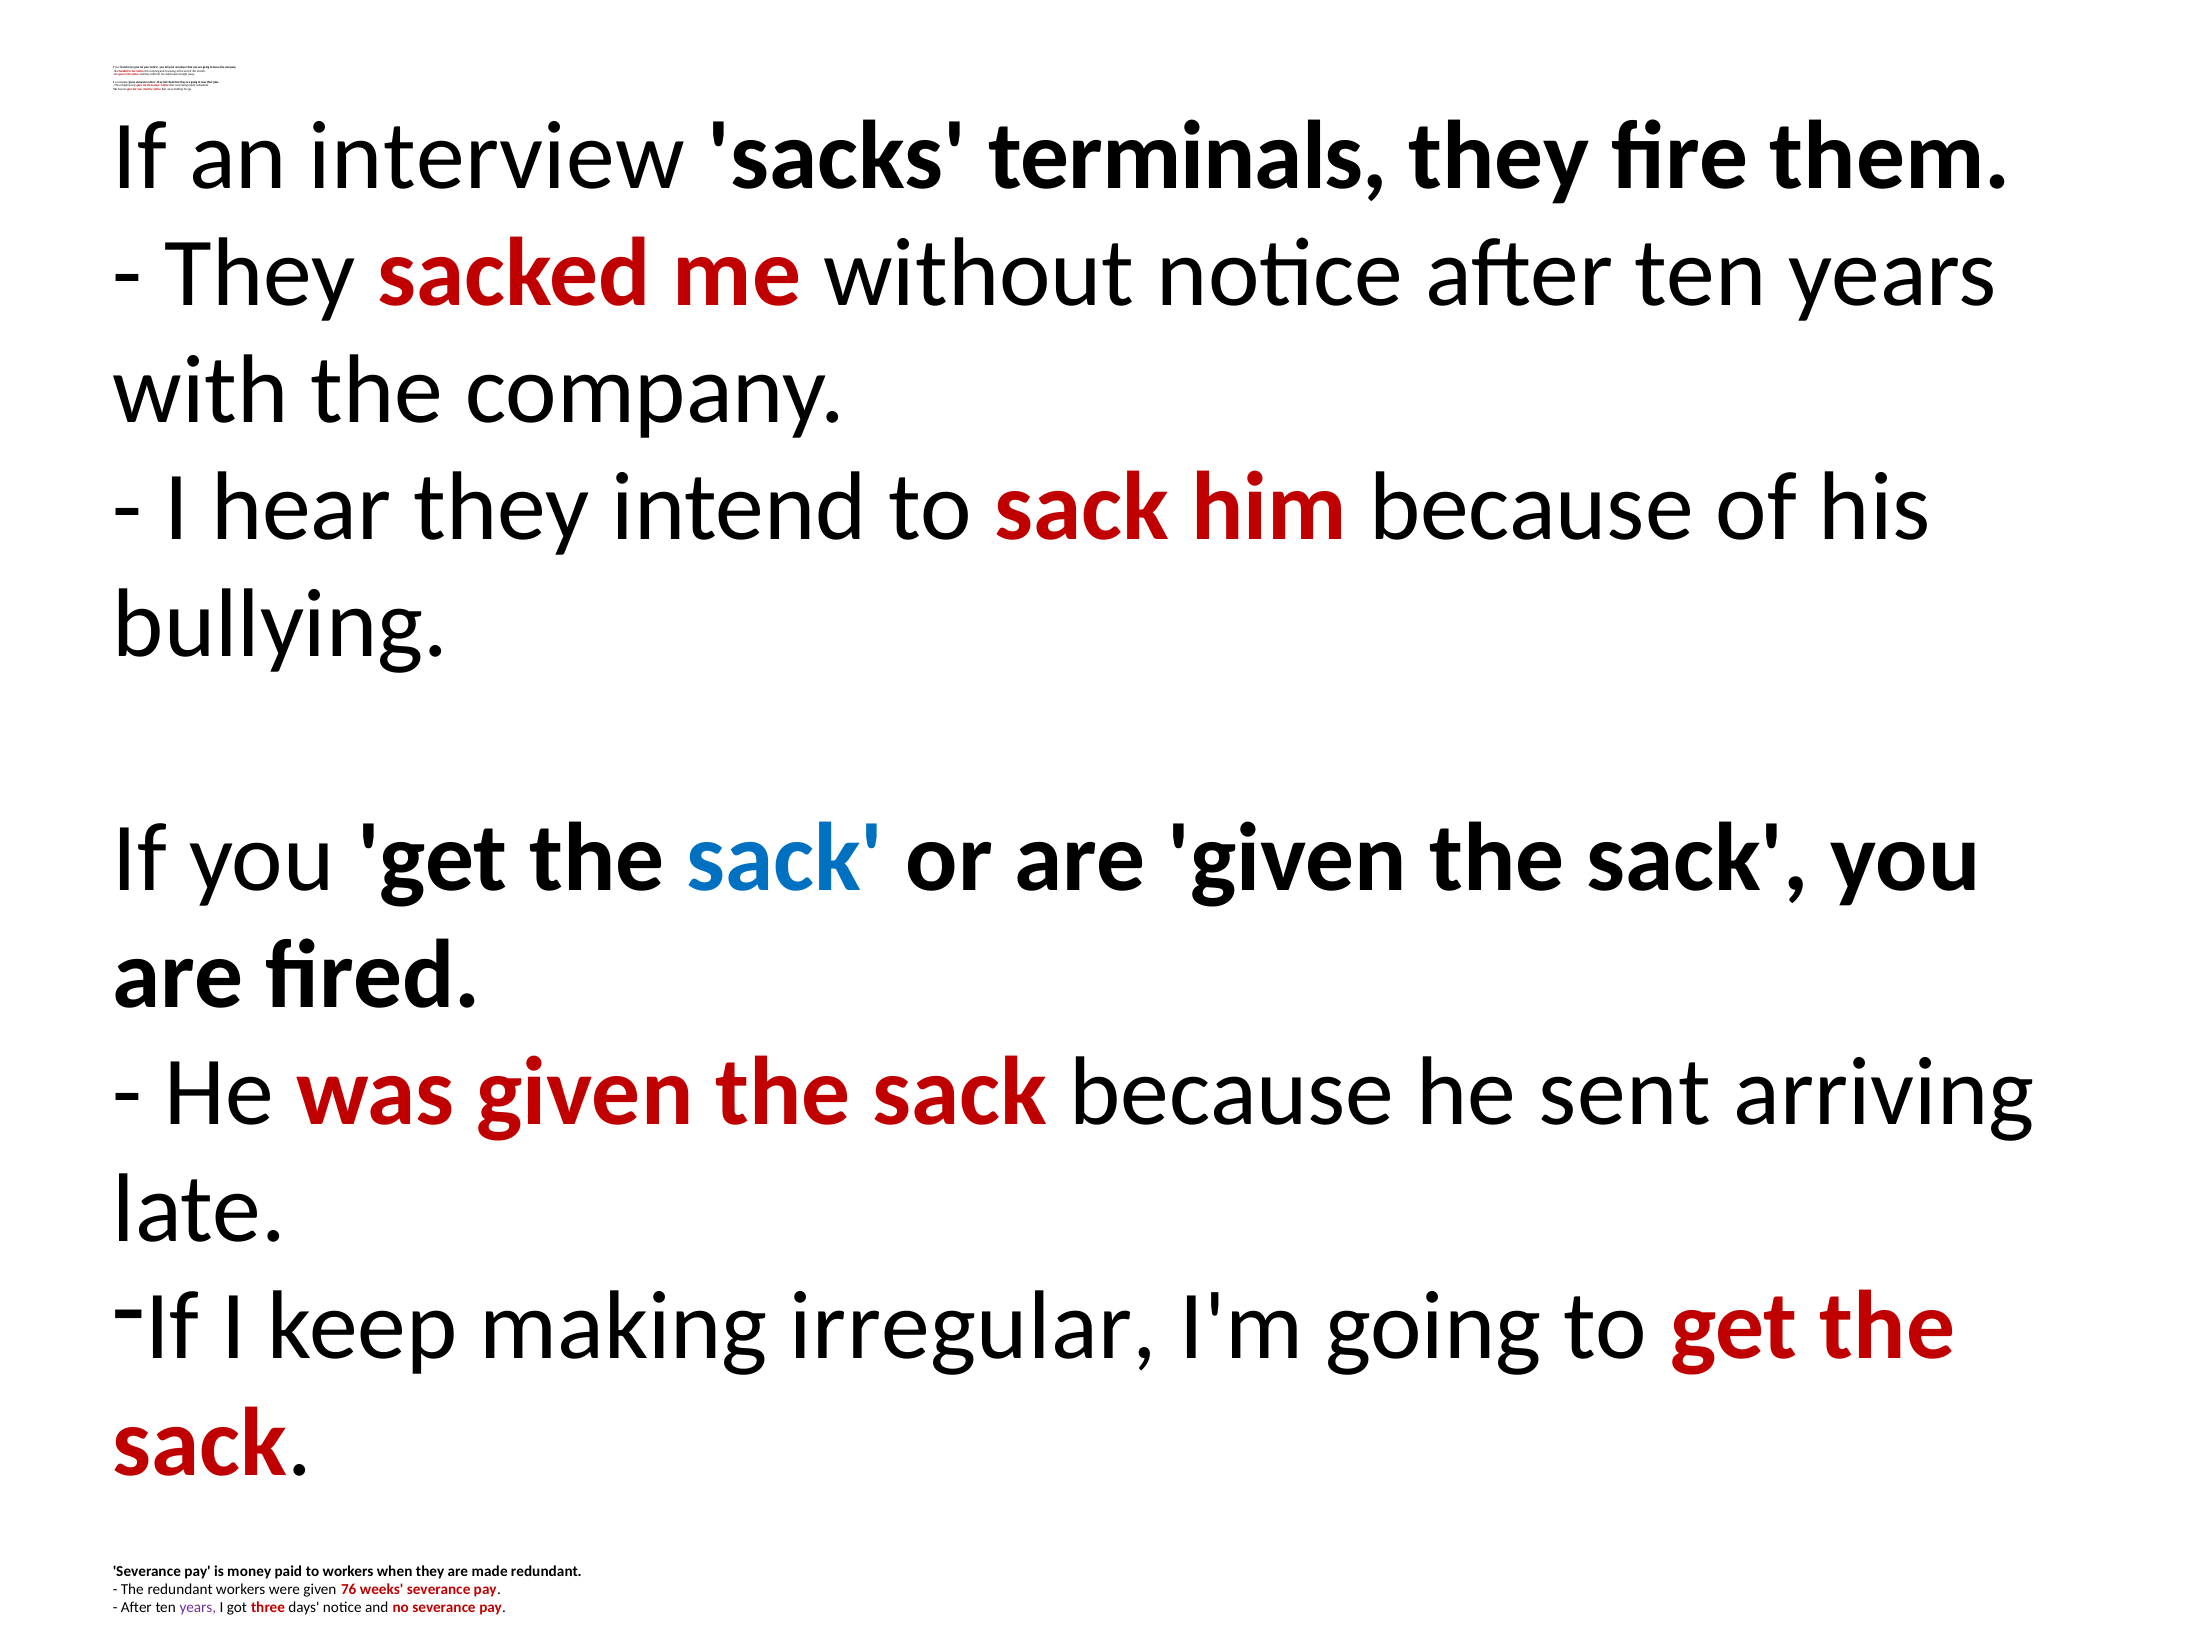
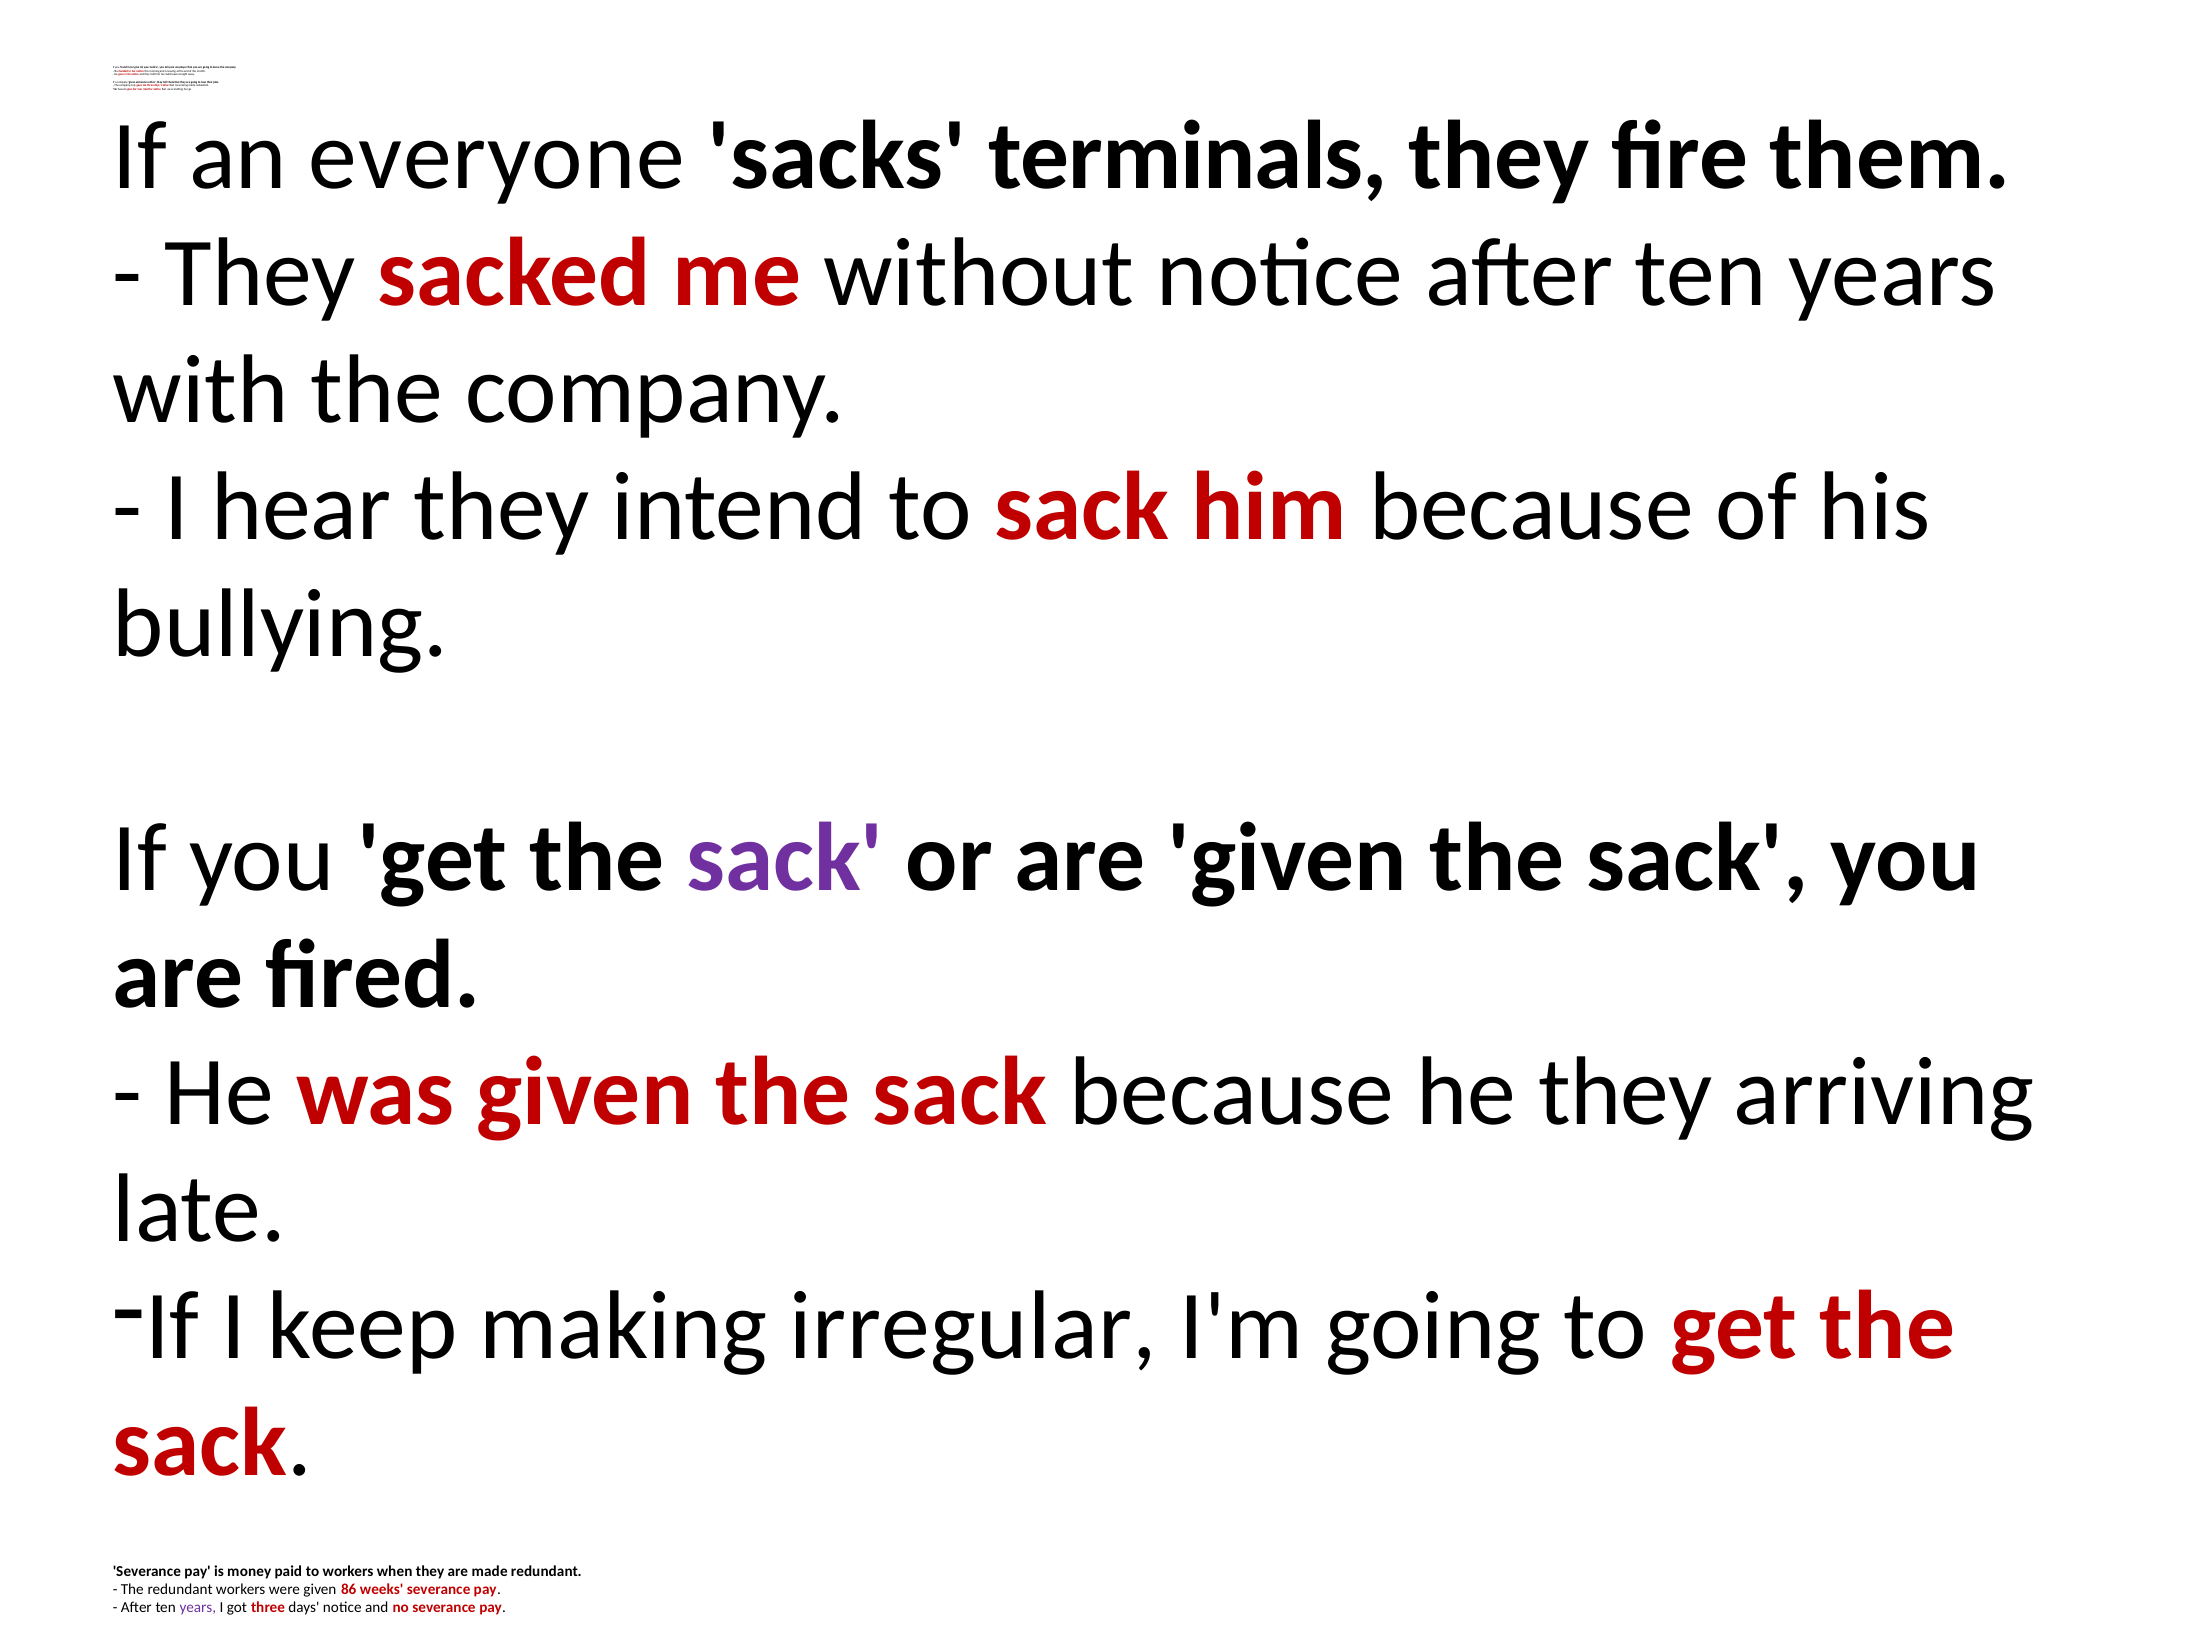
interview: interview -> everyone (497, 156)
sack colour: blue -> purple (785, 858)
he sent: sent -> they (1625, 1092)
76: 76 -> 86 (349, 1589)
